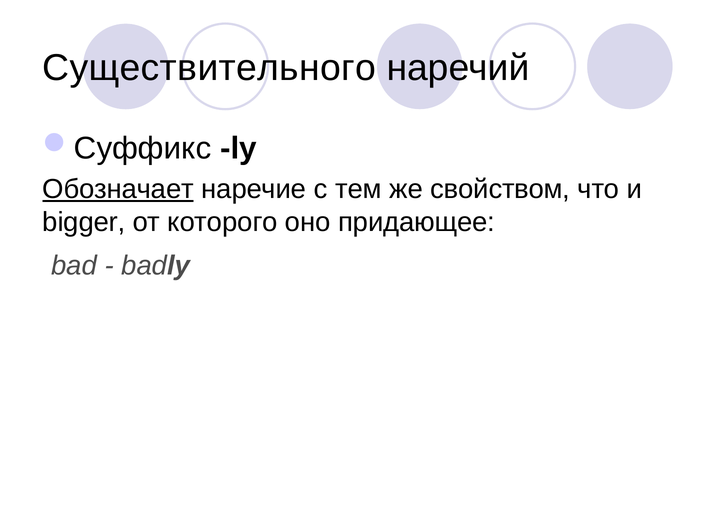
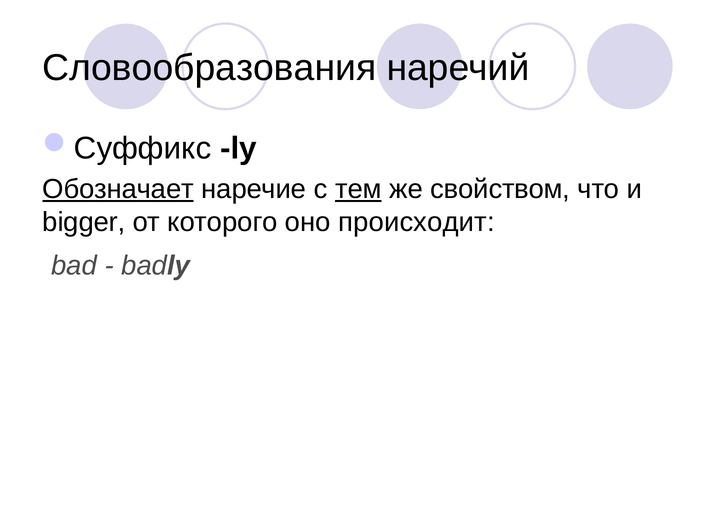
Существительного: Существительного -> Словообразования (209, 68)
тем underline: none -> present (358, 189)
придающее: придающее -> происходит (416, 222)
